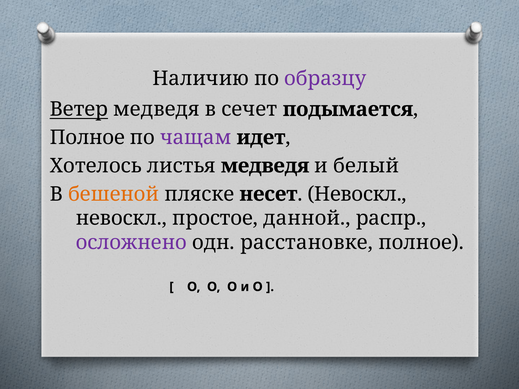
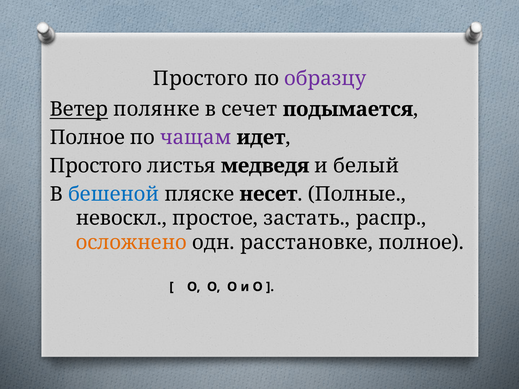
Наличию: Наличию -> Простого (201, 78)
Ветер медведя: медведя -> полянке (156, 109)
Хотелось: Хотелось -> Простого (96, 166)
бешеной colour: orange -> blue (114, 194)
несет Невоскл: Невоскл -> Полные (357, 194)
данной: данной -> застать (307, 218)
осложнено colour: purple -> orange (131, 243)
